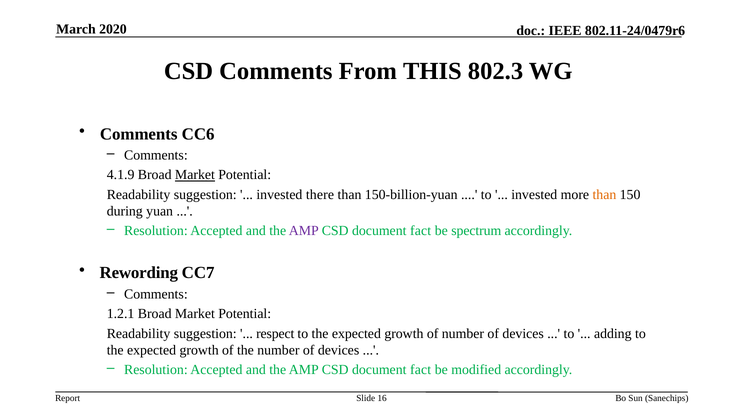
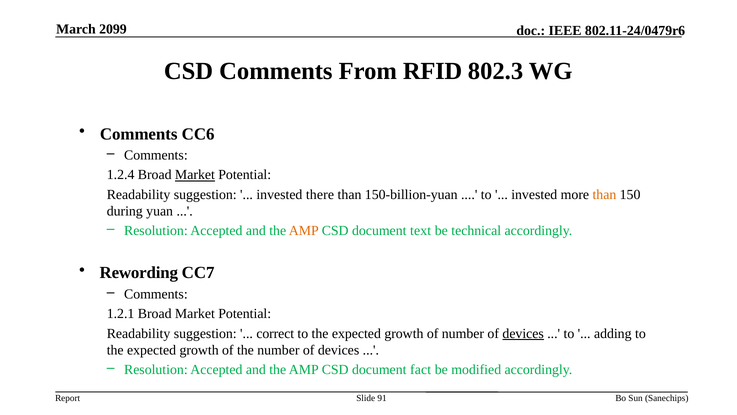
2020: 2020 -> 2099 (113, 29)
THIS: THIS -> RFID (433, 71)
4.1.9: 4.1.9 -> 1.2.4 (121, 175)
AMP colour: purple -> orange (304, 231)
fact: fact -> text (421, 231)
spectrum: spectrum -> technical (476, 231)
respect: respect -> correct (275, 333)
devices underline: none -> present (523, 333)
16: 16 -> 91 (382, 398)
